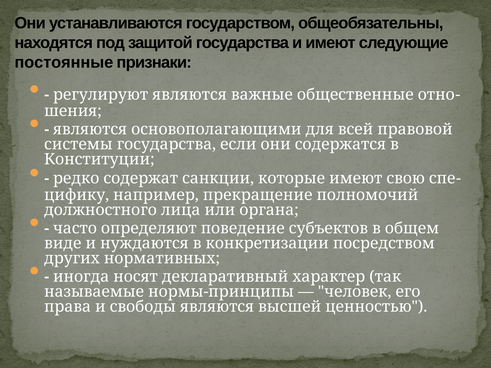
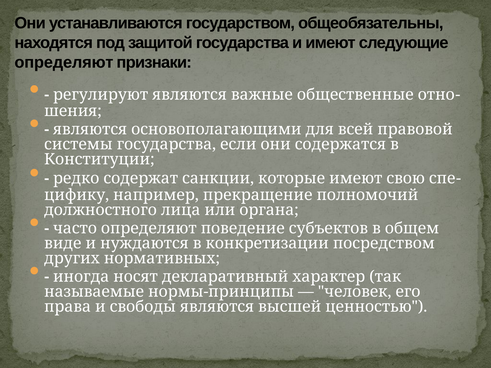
постоянные: постоянные -> определяют (64, 63)
